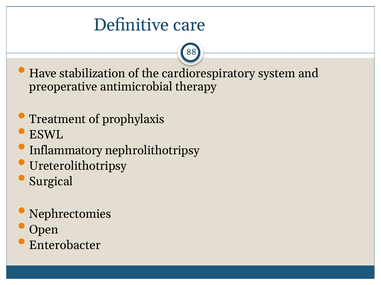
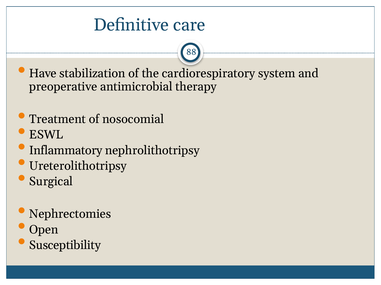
prophylaxis: prophylaxis -> nosocomial (133, 119)
Enterobacter: Enterobacter -> Susceptibility (65, 246)
